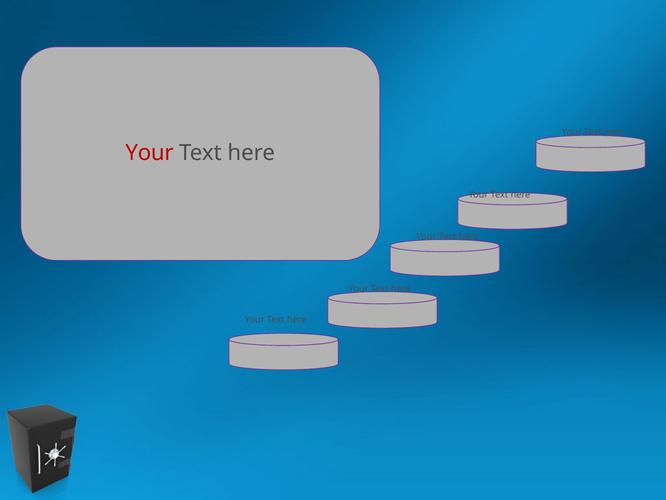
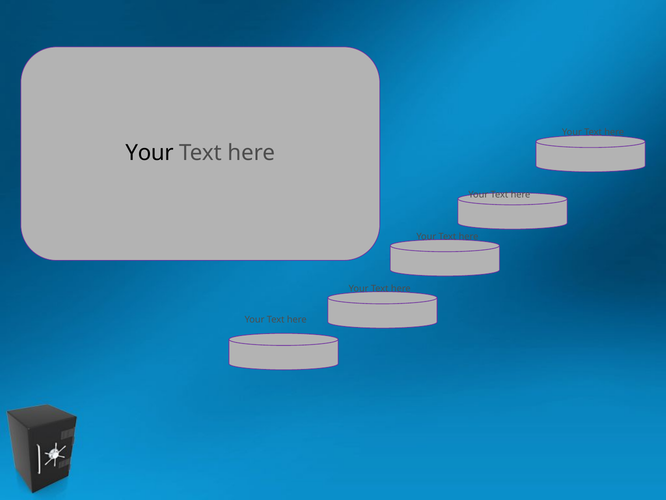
Your colour: red -> black (150, 153)
